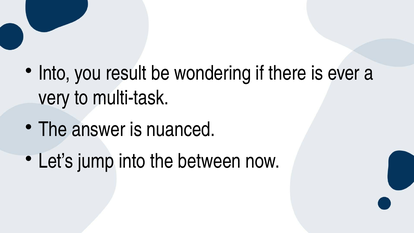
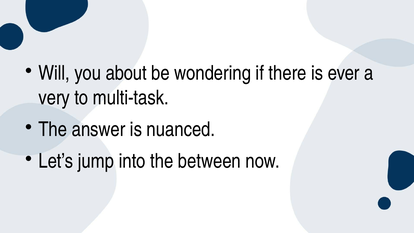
Into: Into -> Will (54, 73)
result: result -> about (126, 73)
